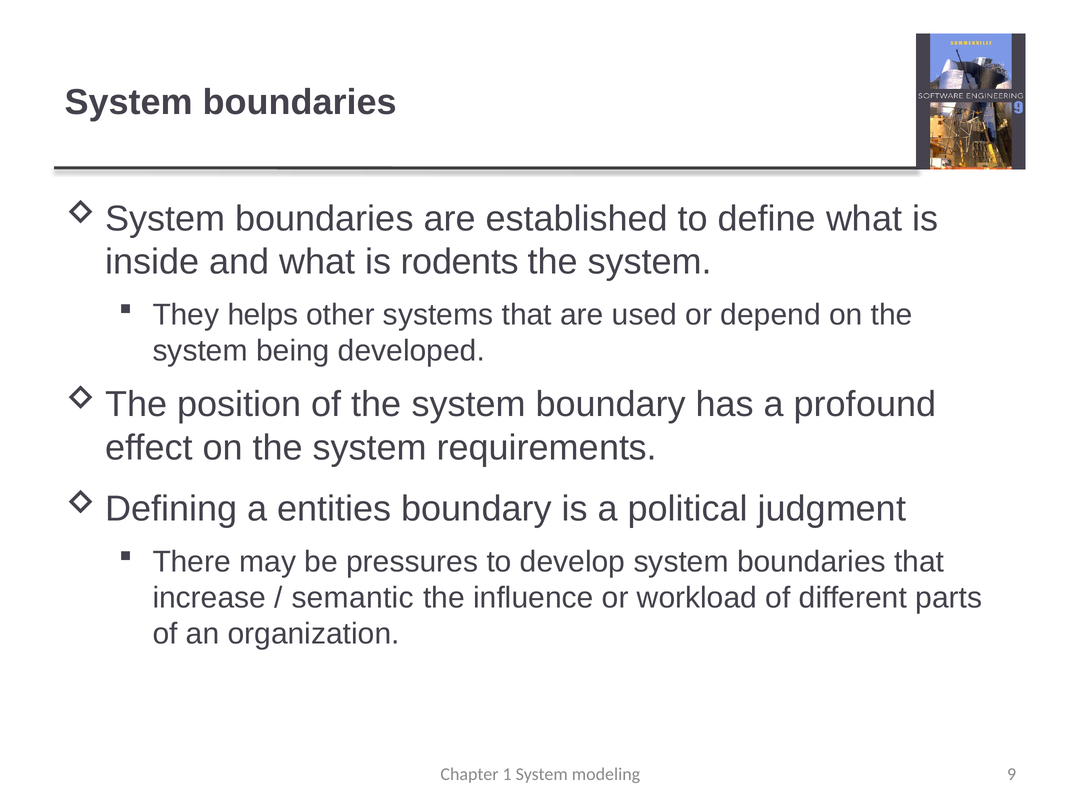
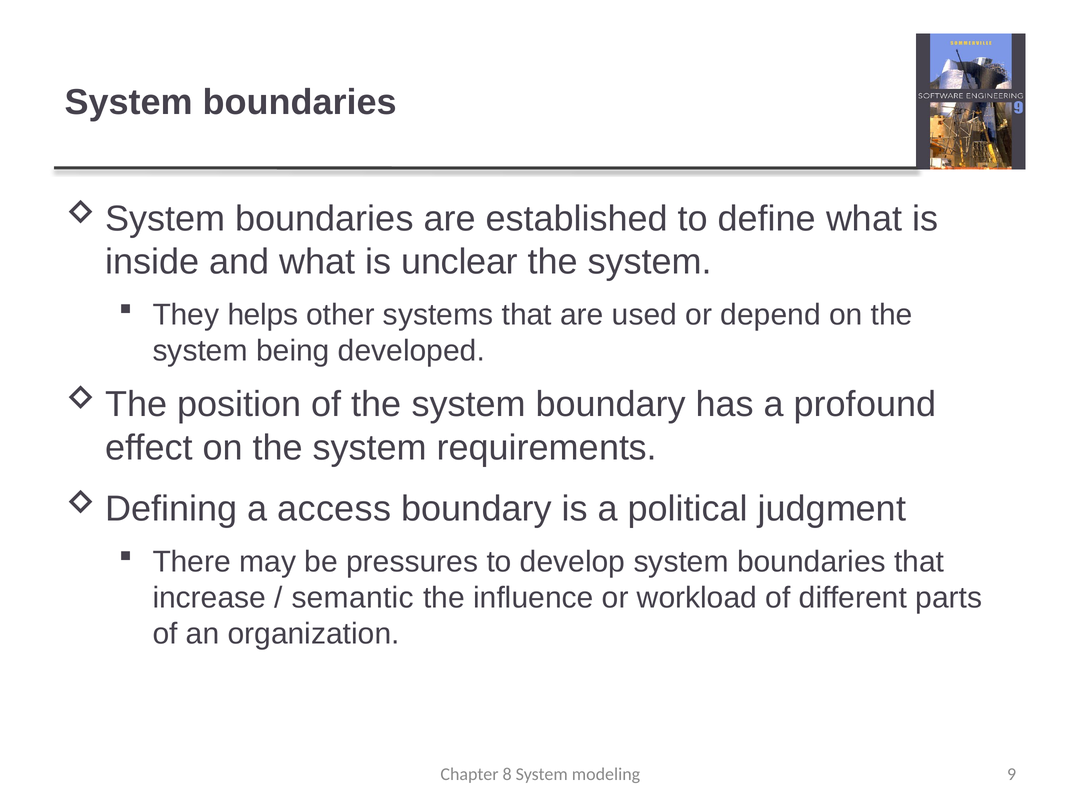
rodents: rodents -> unclear (460, 262)
entities: entities -> access (334, 509)
1: 1 -> 8 (507, 774)
